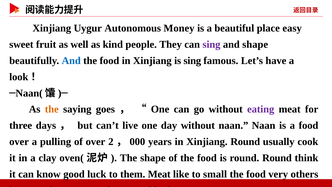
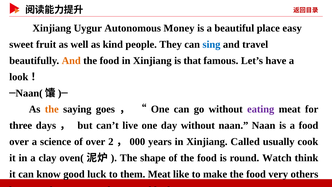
sing colour: purple -> blue (211, 44)
and shape: shape -> travel (255, 44)
And colour: blue -> orange (71, 61)
is sing: sing -> that (192, 61)
pulling: pulling -> science (56, 142)
Xinjiang Round: Round -> Called (245, 142)
round Round: Round -> Watch (277, 158)
small: small -> make (215, 174)
